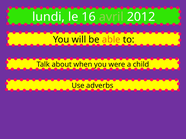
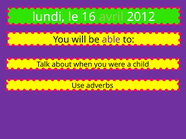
able colour: orange -> purple (111, 40)
